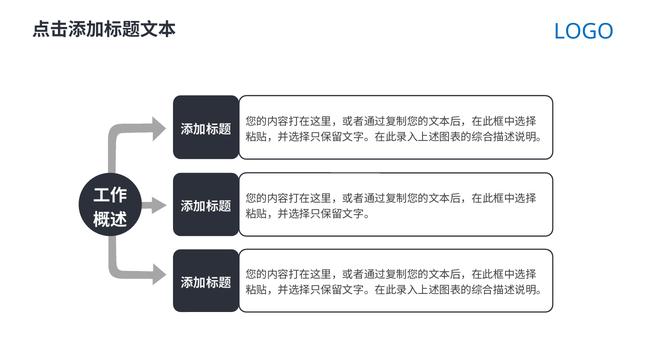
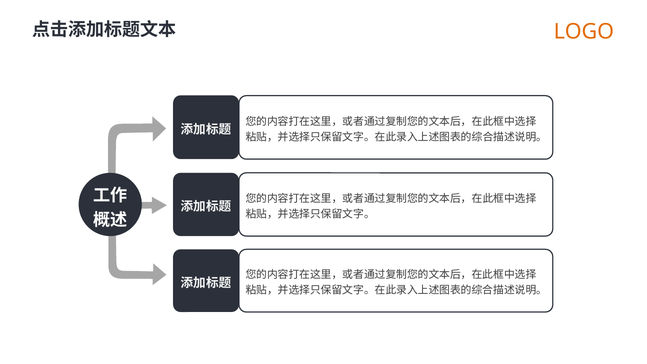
LOGO colour: blue -> orange (584, 31)
